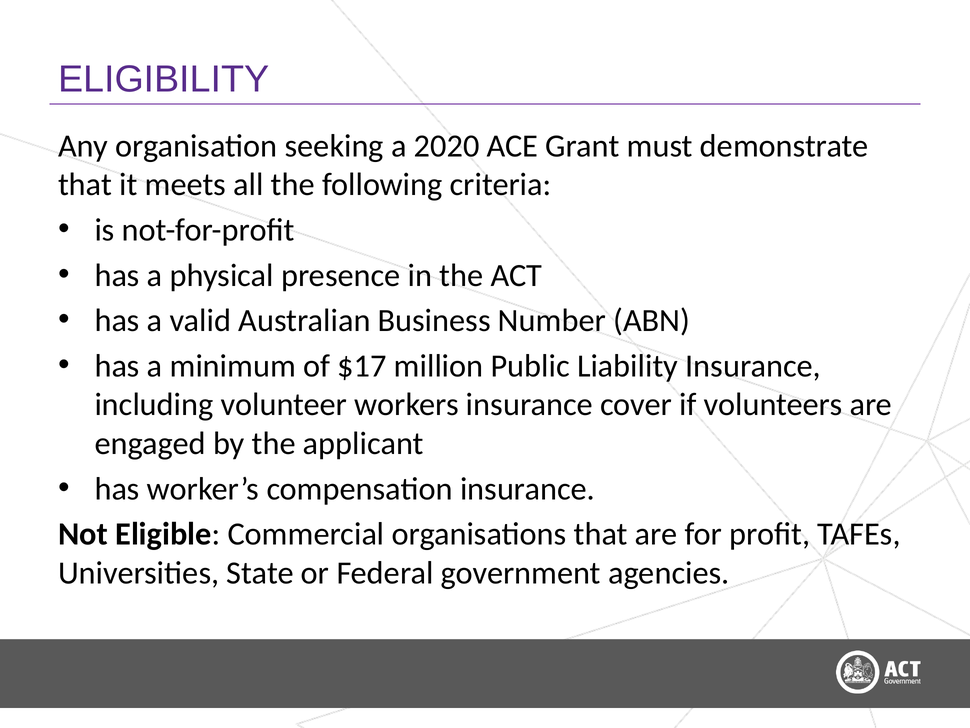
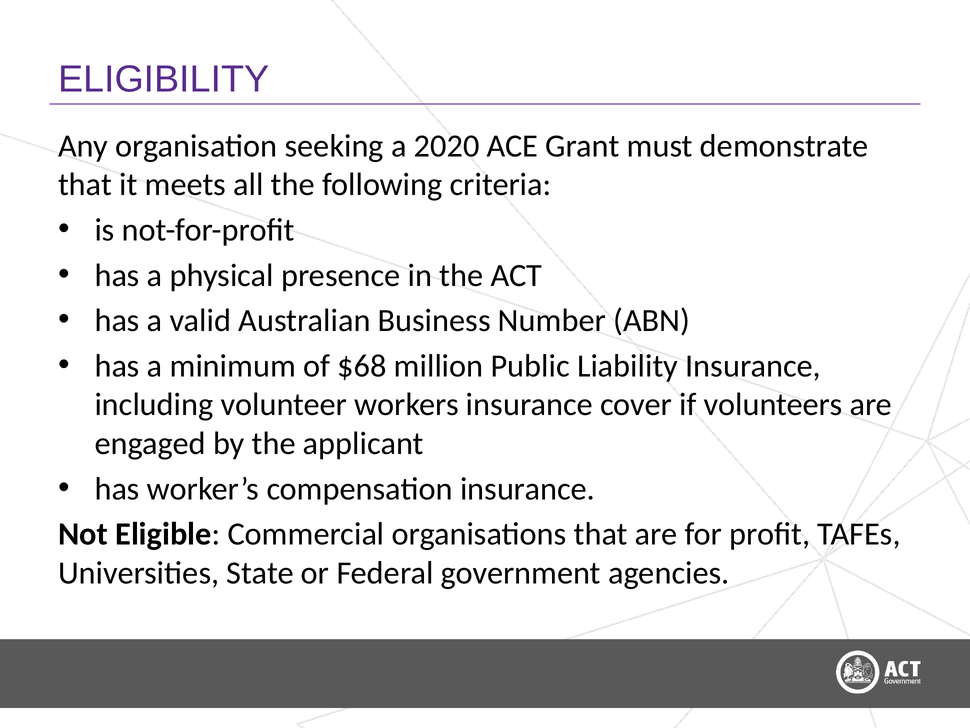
$17: $17 -> $68 (362, 366)
